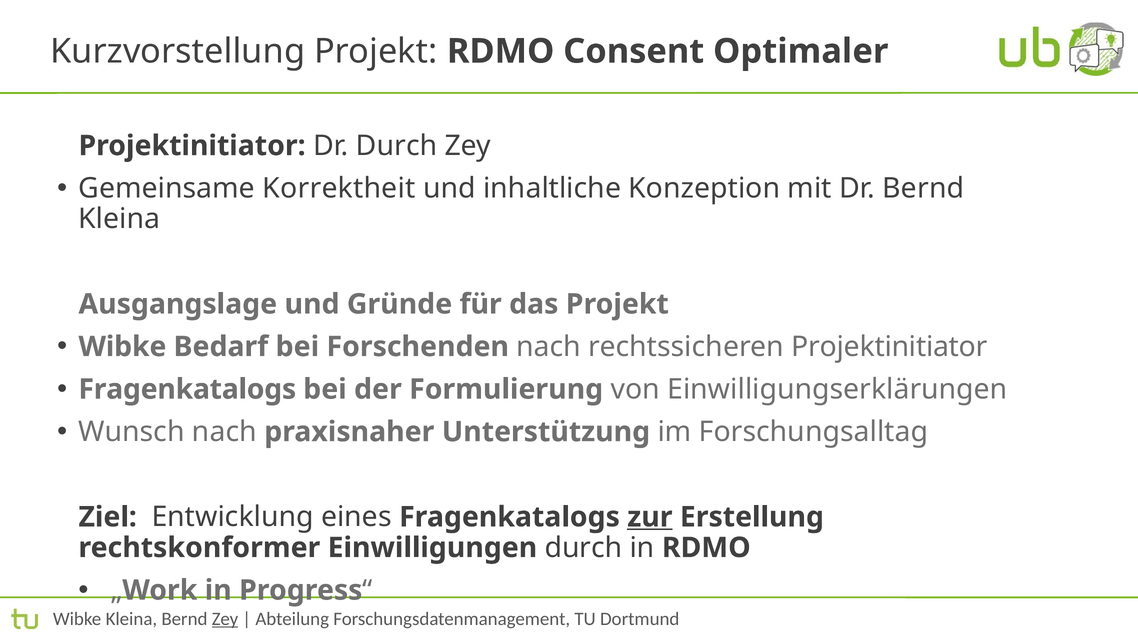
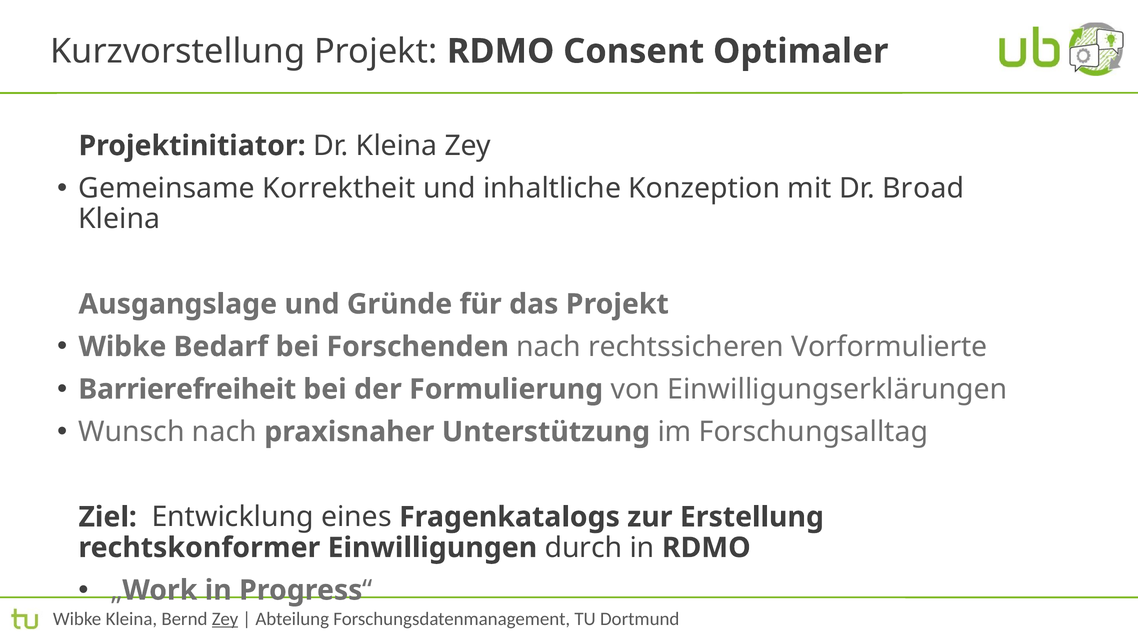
Dr Durch: Durch -> Kleina (397, 146)
Dr Bernd: Bernd -> Broad (923, 188)
rechtssicheren Projektinitiator: Projektinitiator -> Vorformulierte (889, 347)
Fragenkatalogs: Fragenkatalogs -> Barrierefreiheit (187, 389)
zur underline: present -> none (650, 517)
